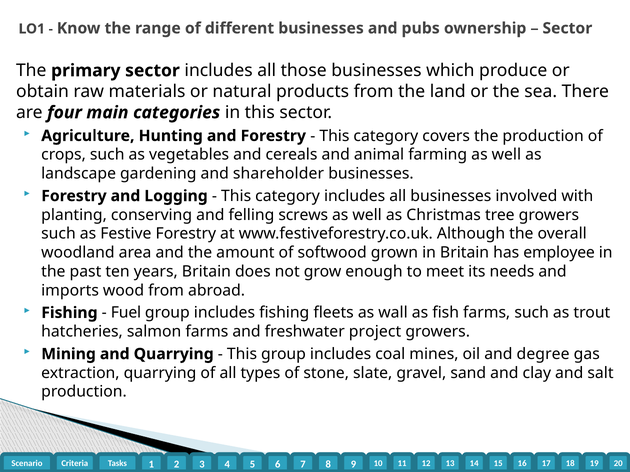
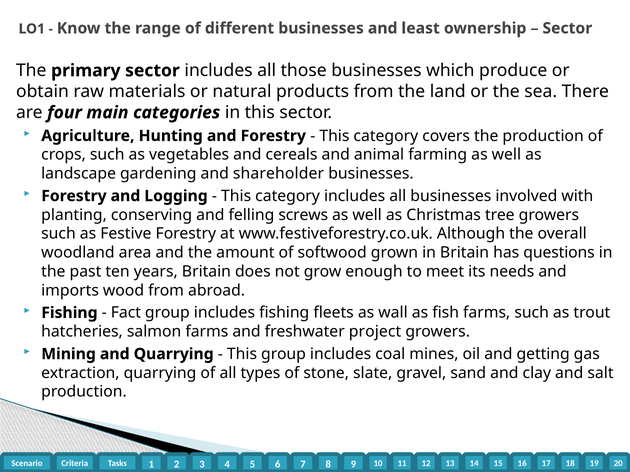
pubs: pubs -> least (421, 28)
employee: employee -> questions (559, 253)
Fuel: Fuel -> Fact (126, 313)
degree: degree -> getting (543, 354)
